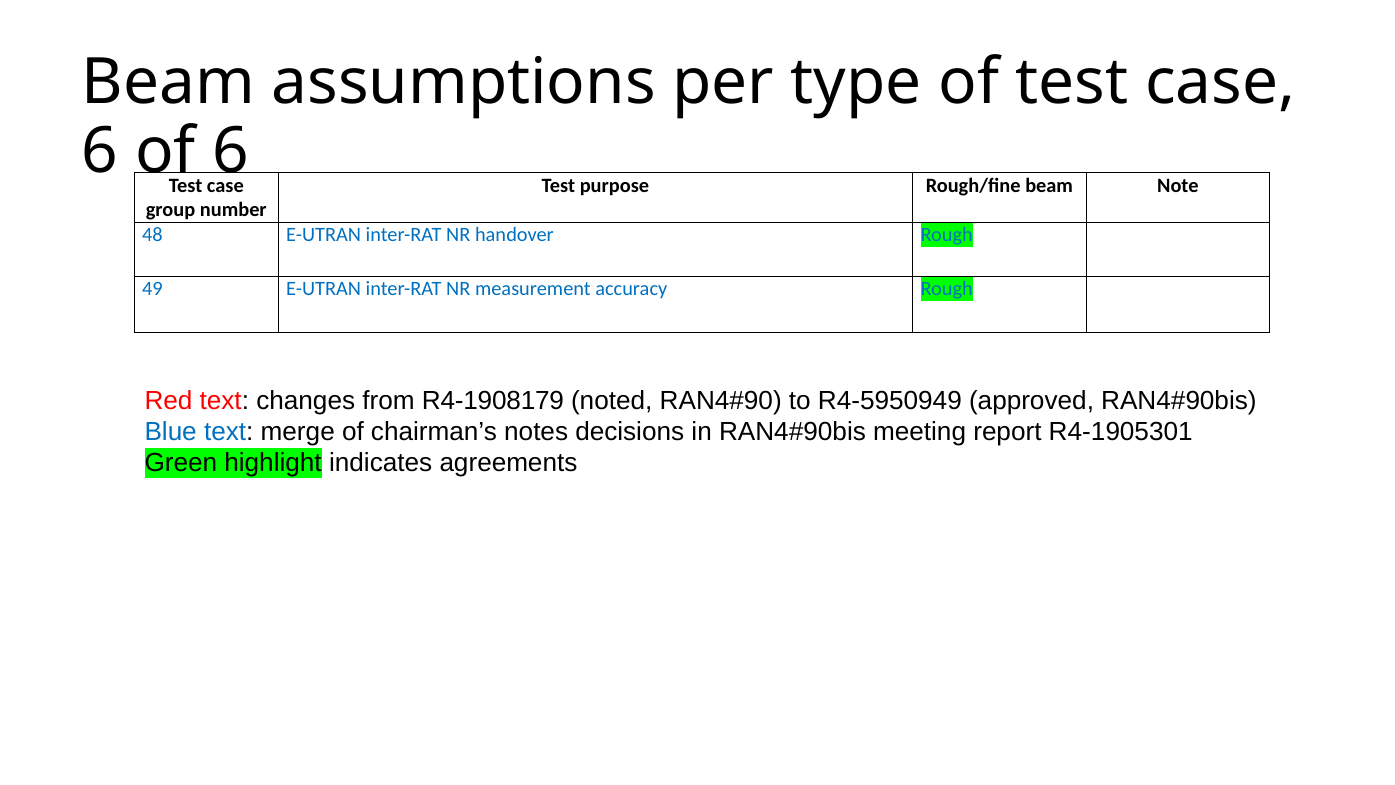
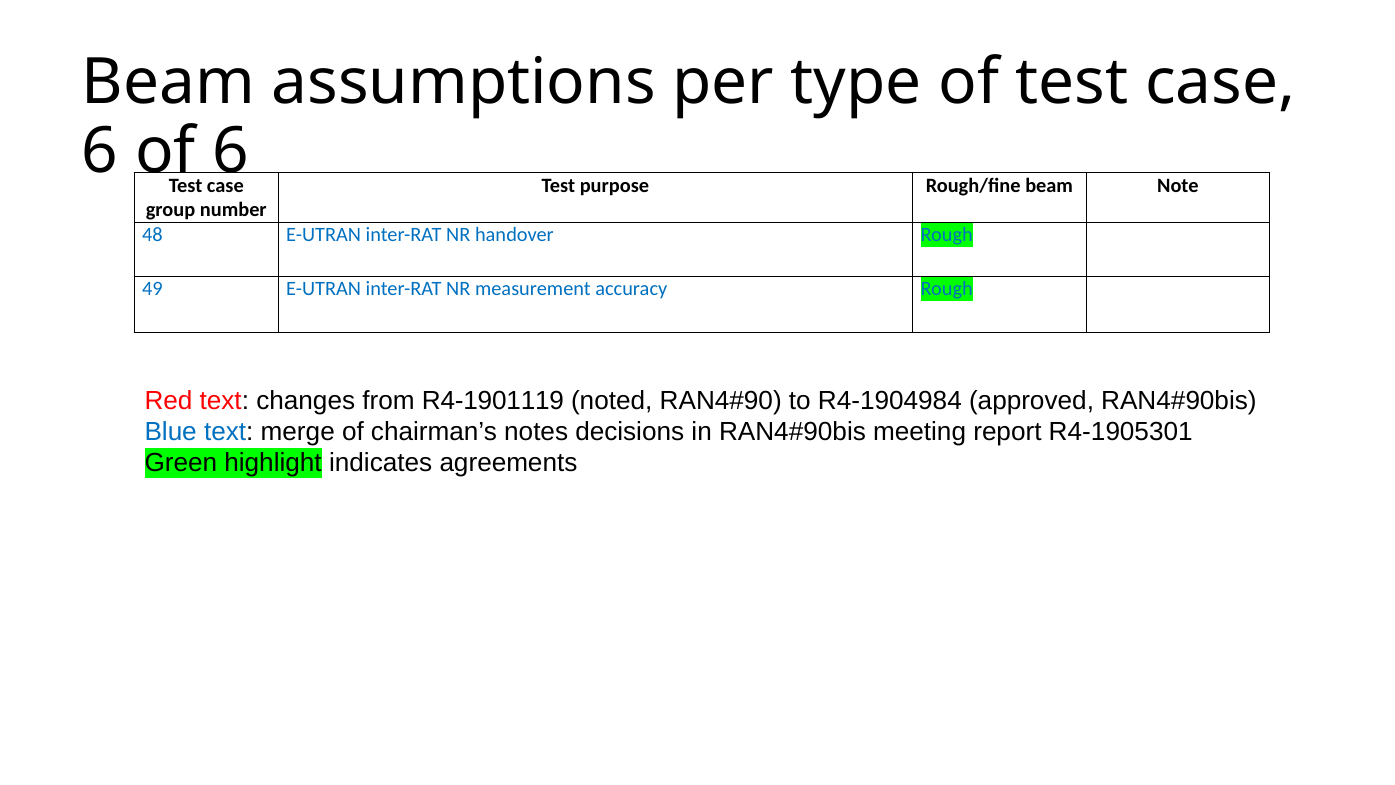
R4-1908179: R4-1908179 -> R4-1901119 (493, 400)
R4-5950949: R4-5950949 -> R4-1904984 (890, 400)
